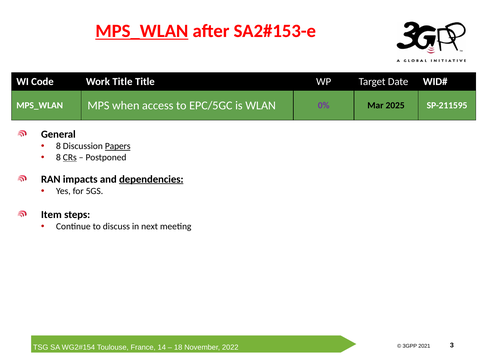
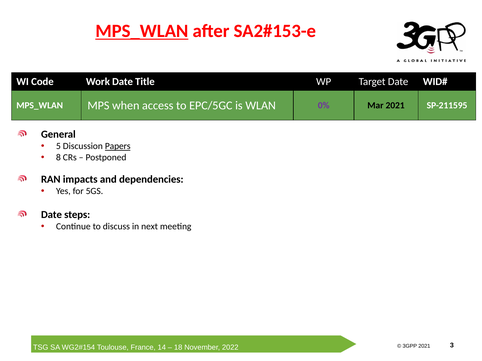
Work Title: Title -> Date (123, 82)
Mar 2025: 2025 -> 2021 (395, 106)
8: 8 -> 5 (58, 146)
CRs underline: present -> none (70, 158)
dependencies underline: present -> none (151, 179)
Item: Item -> Date (51, 215)
